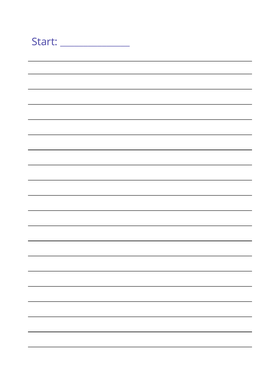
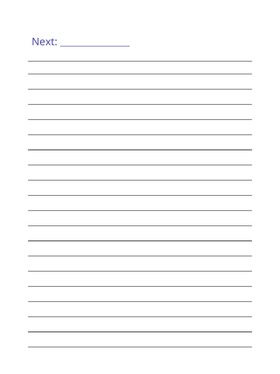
Start: Start -> Next (45, 42)
